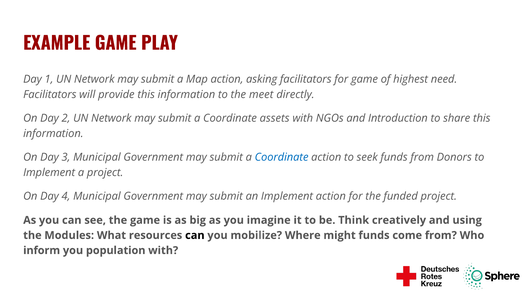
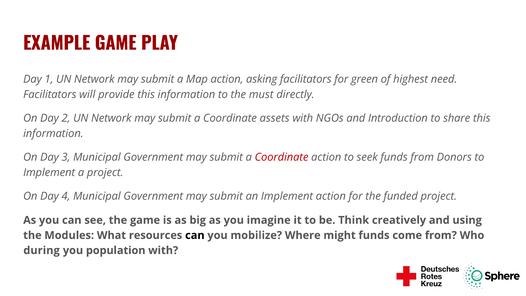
for game: game -> green (364, 79)
meet: meet -> must (261, 94)
Coordinate colour: blue -> red (282, 157)
inform: inform -> during (42, 250)
